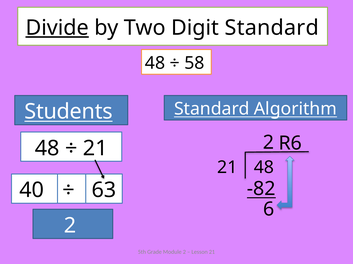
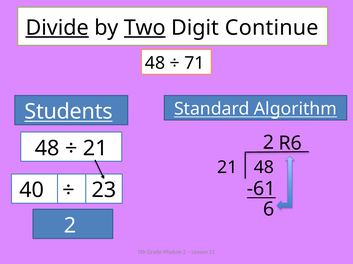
Two underline: none -> present (145, 28)
Digit Standard: Standard -> Continue (272, 28)
58: 58 -> 71 (194, 63)
-82: -82 -> -61 (261, 189)
63: 63 -> 23 (104, 191)
